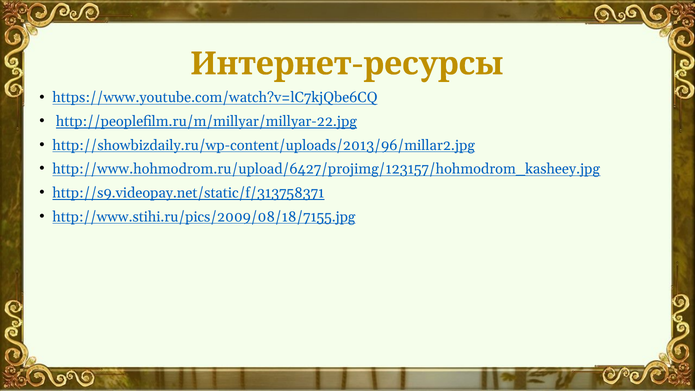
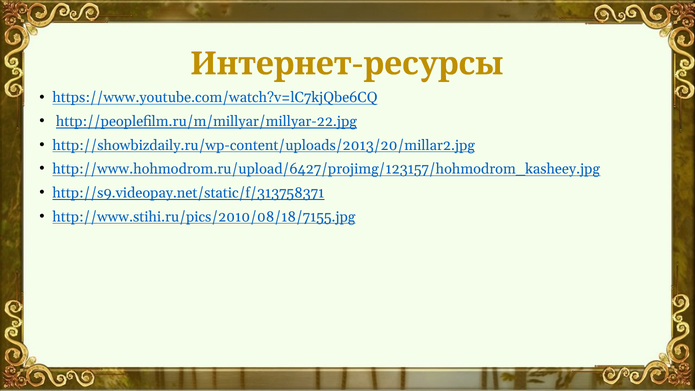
http://showbizdaily.ru/wp-content/uploads/2013/96/millar2.jpg: http://showbizdaily.ru/wp-content/uploads/2013/96/millar2.jpg -> http://showbizdaily.ru/wp-content/uploads/2013/20/millar2.jpg (264, 145)
http://www.stihi.ru/pics/2009/08/18/7155.jpg: http://www.stihi.ru/pics/2009/08/18/7155.jpg -> http://www.stihi.ru/pics/2010/08/18/7155.jpg (204, 217)
